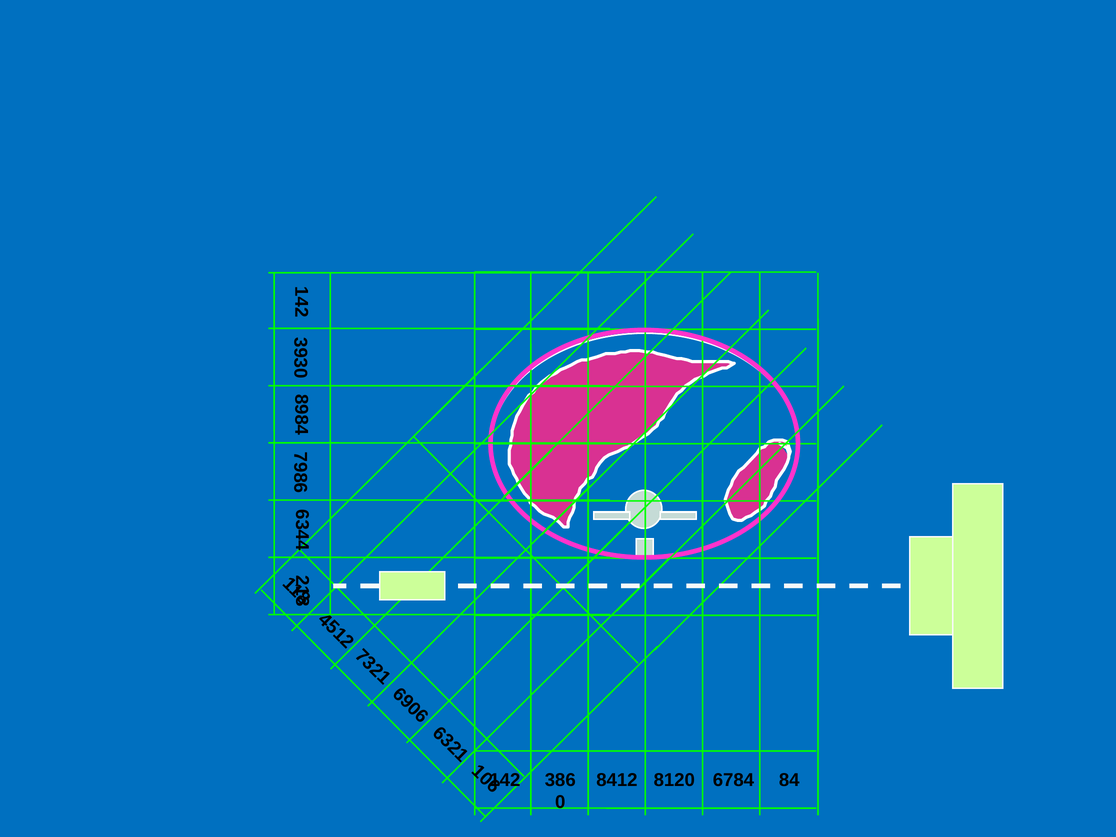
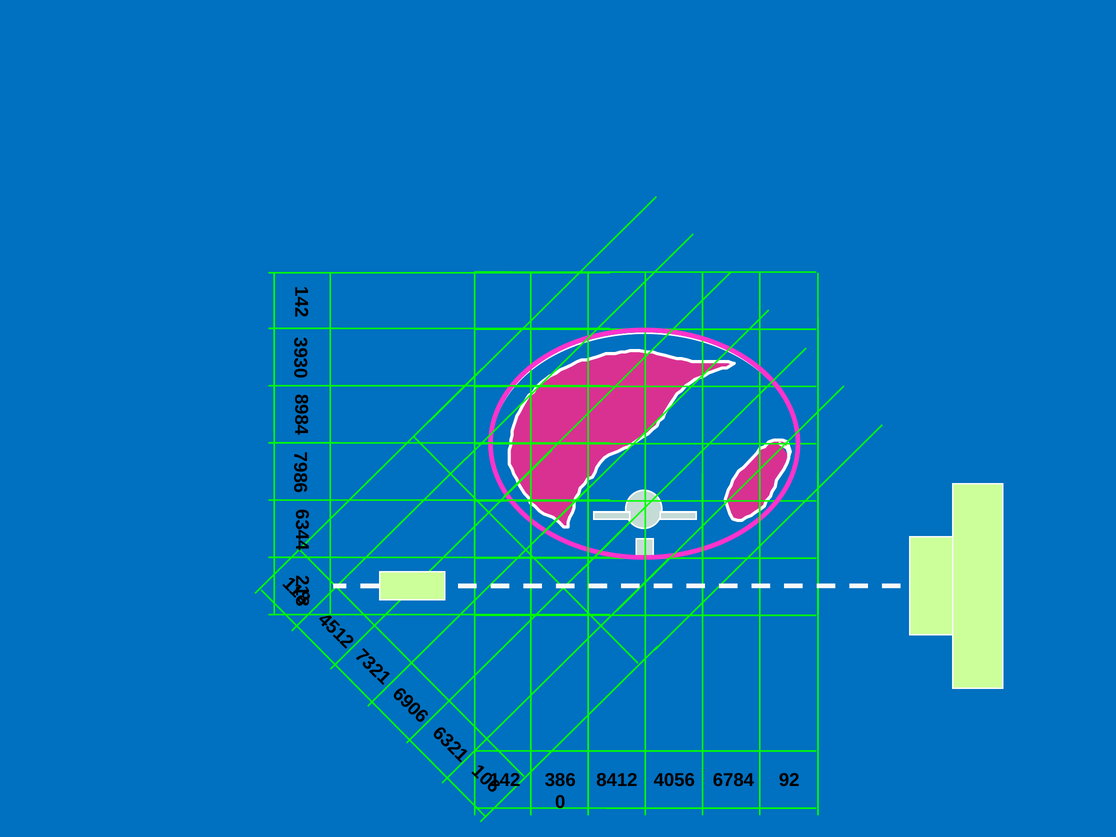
8120: 8120 -> 4056 (674, 780)
84: 84 -> 92 (789, 780)
